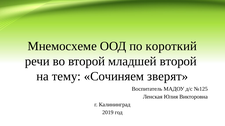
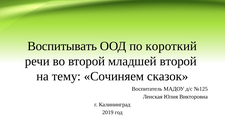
Мнемосхеме: Мнемосхеме -> Воспитывать (62, 46)
зверят: зверят -> сказок (168, 77)
